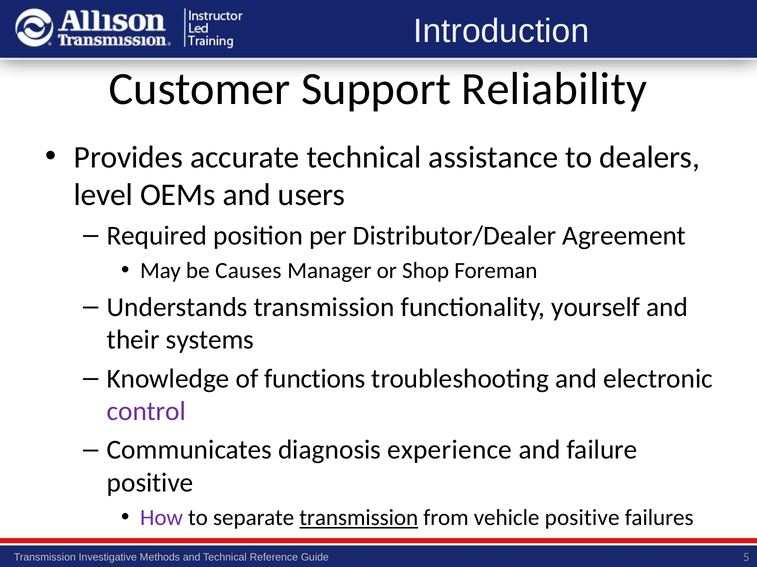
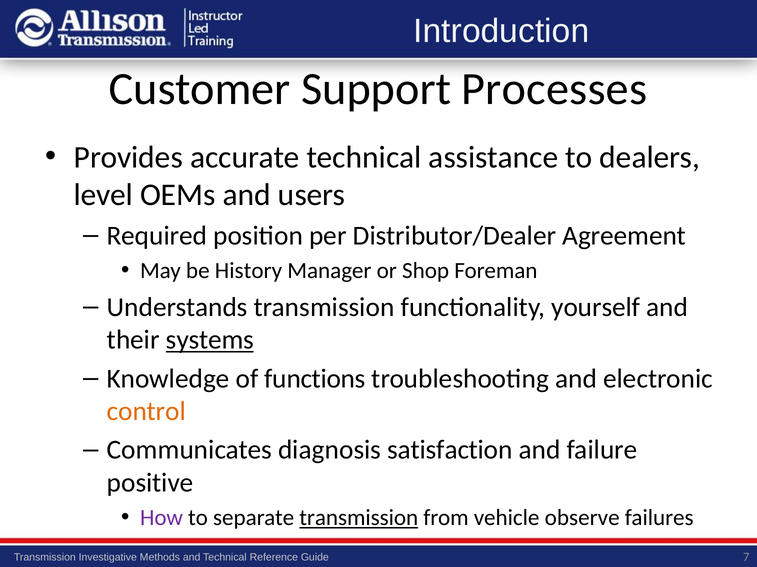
Reliability: Reliability -> Processes (554, 89)
Causes: Causes -> History (248, 271)
systems underline: none -> present (210, 340)
control colour: purple -> orange (146, 412)
experience: experience -> satisfaction (450, 451)
vehicle positive: positive -> observe (582, 518)
5: 5 -> 7 (746, 558)
